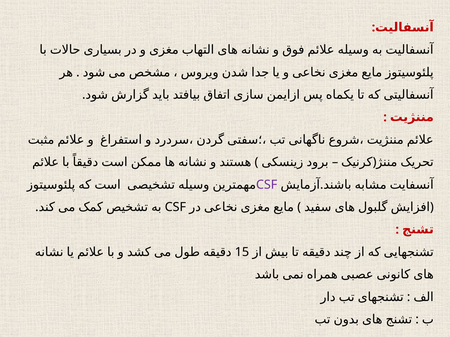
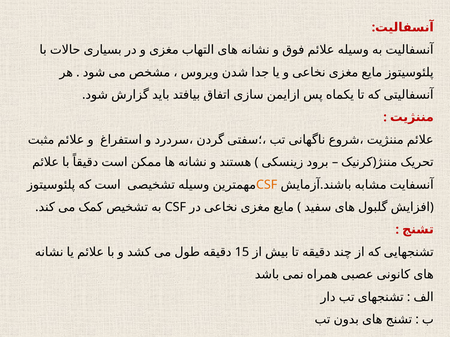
CSF colour: purple -> orange (267, 185)
